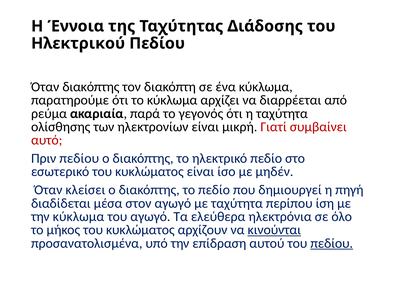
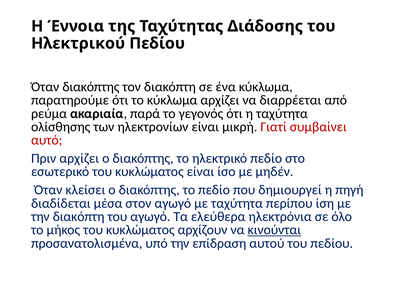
Πριν πεδίου: πεδίου -> αρχίζει (79, 159)
την κύκλωμα: κύκλωμα -> διακόπτη (79, 217)
πεδίου underline: present -> none (332, 243)
